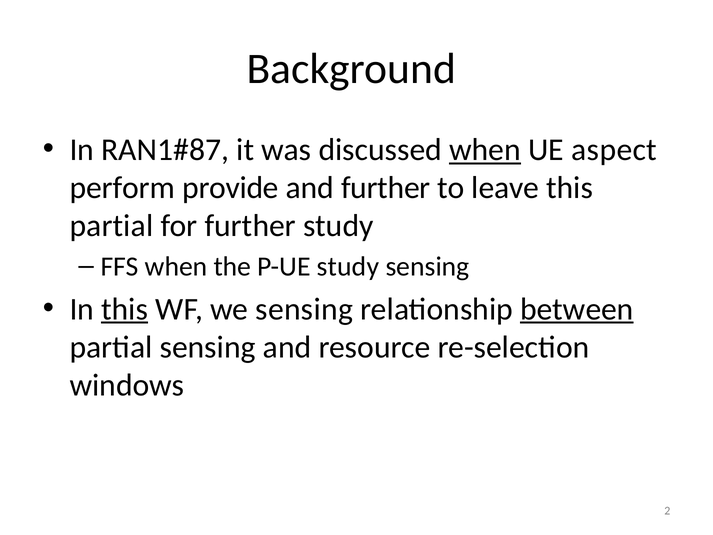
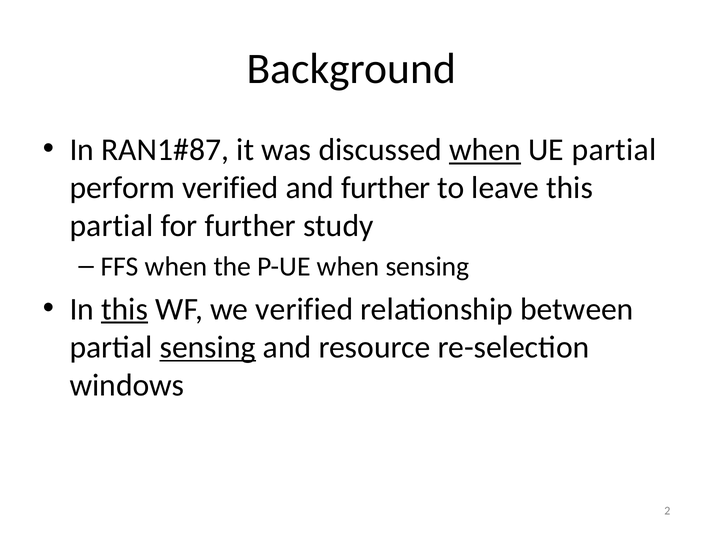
UE aspect: aspect -> partial (614, 150)
perform provide: provide -> verified (230, 188)
P-UE study: study -> when (348, 267)
we sensing: sensing -> verified (304, 309)
between underline: present -> none (577, 309)
sensing underline: none -> present (208, 347)
